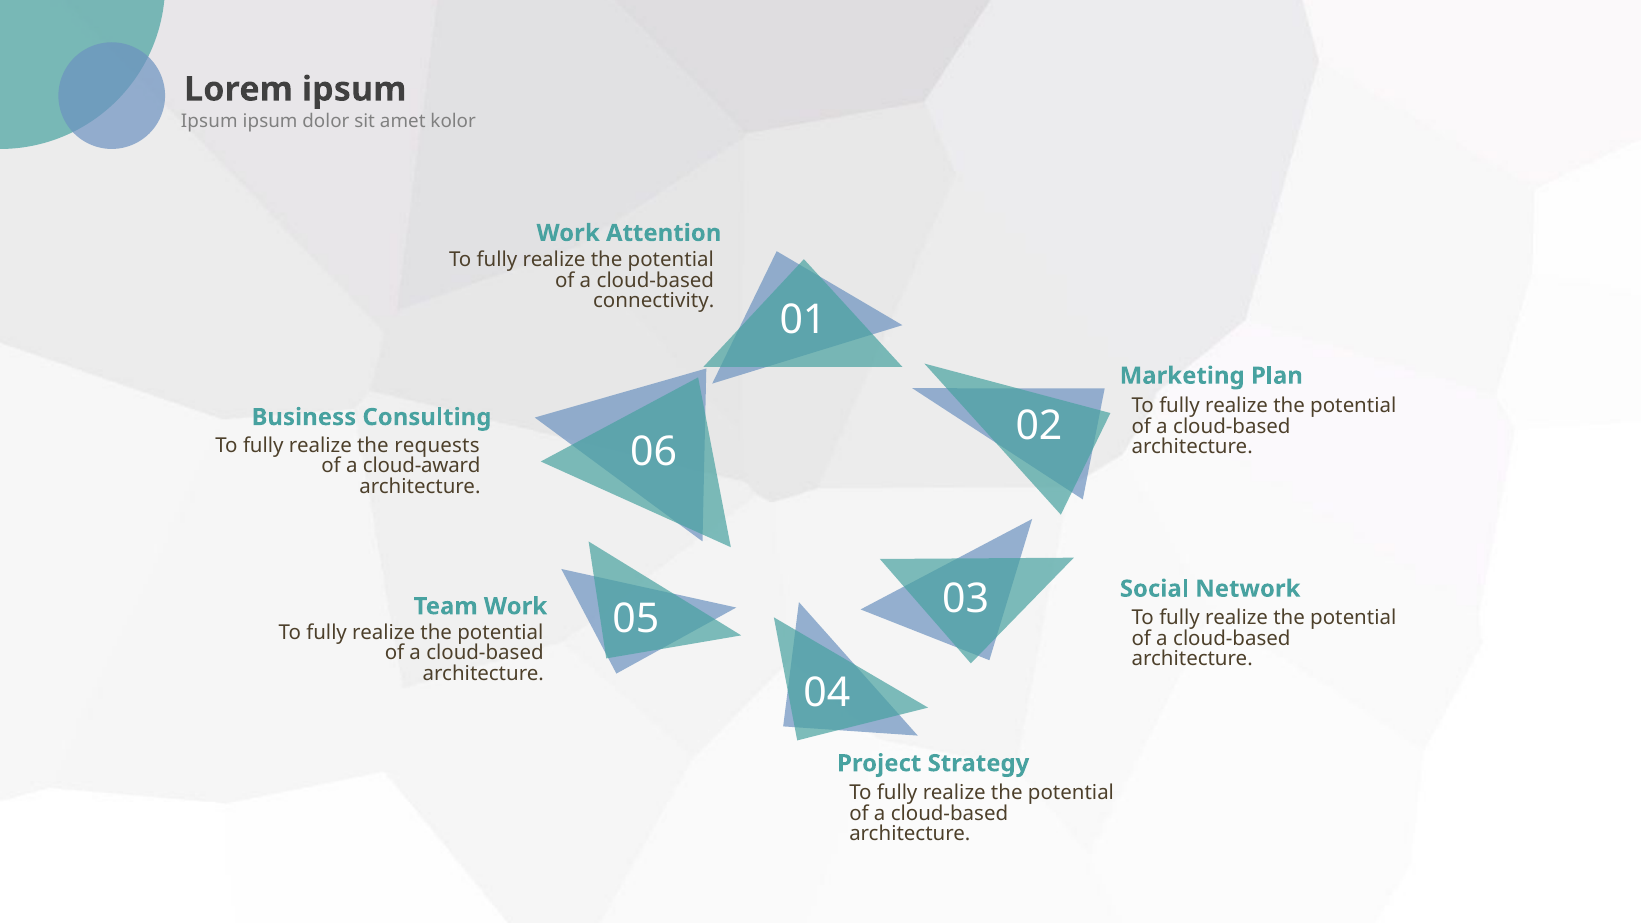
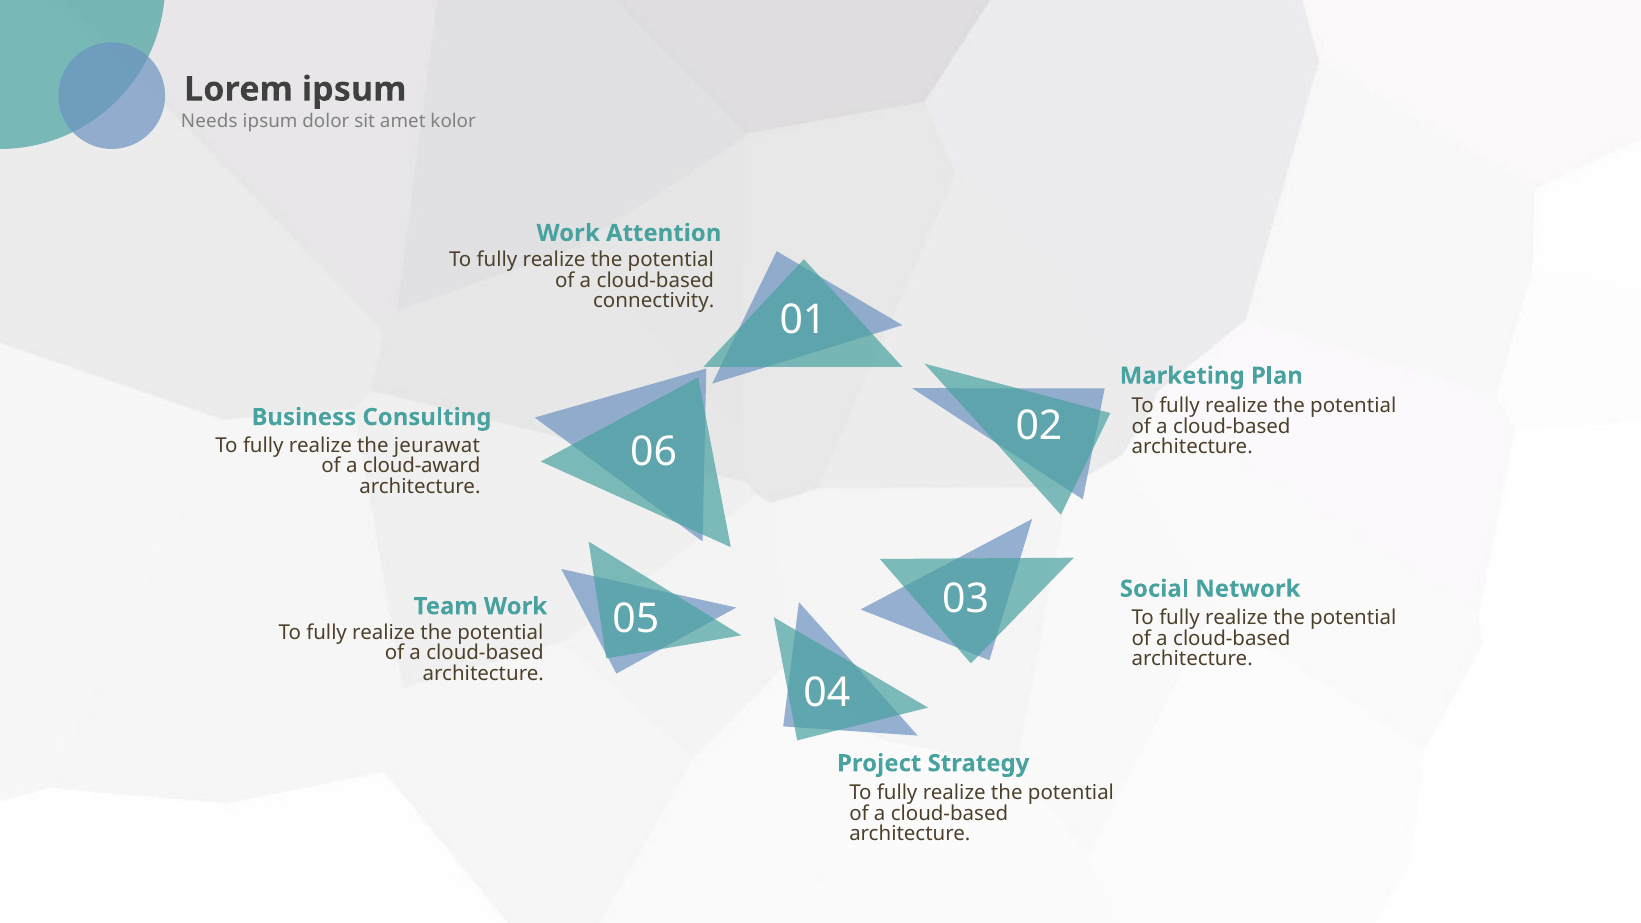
Ipsum: Ipsum -> Needs (209, 122)
requests: requests -> jeurawat (437, 445)
